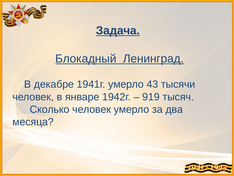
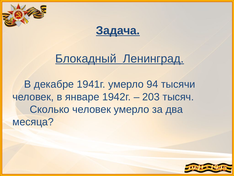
43: 43 -> 94 (152, 84)
919: 919 -> 203 (151, 97)
